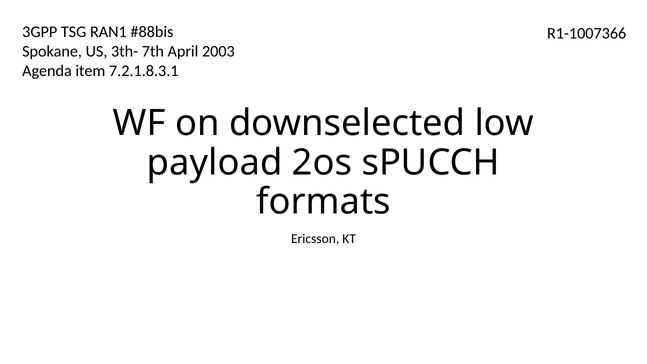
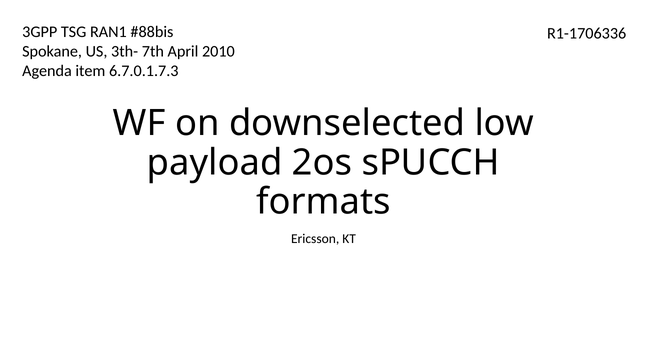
R1-1007366: R1-1007366 -> R1-1706336 (587, 34)
2003: 2003 -> 2010 (218, 51)
7.2.1.8.3.1: 7.2.1.8.3.1 -> 6.7.0.1.7.3 (144, 71)
